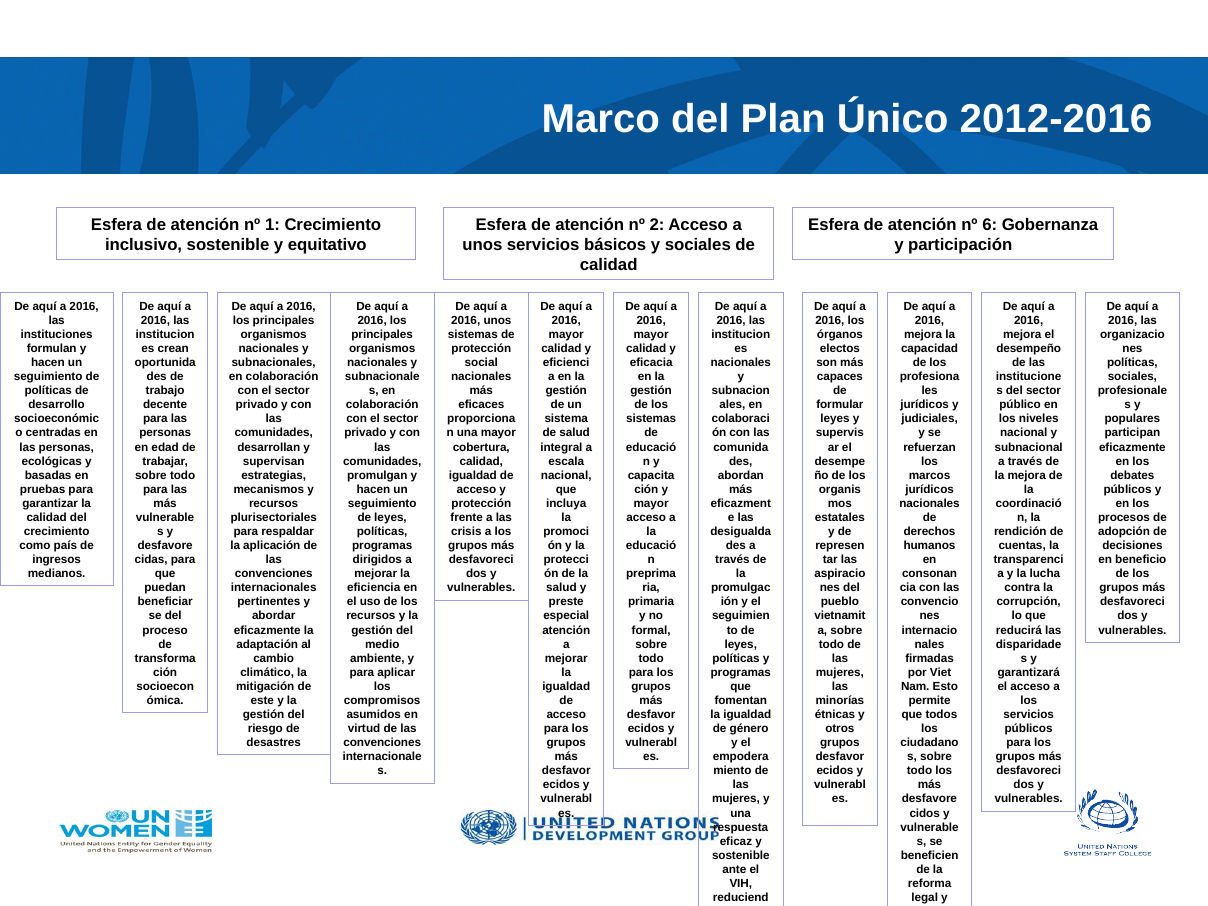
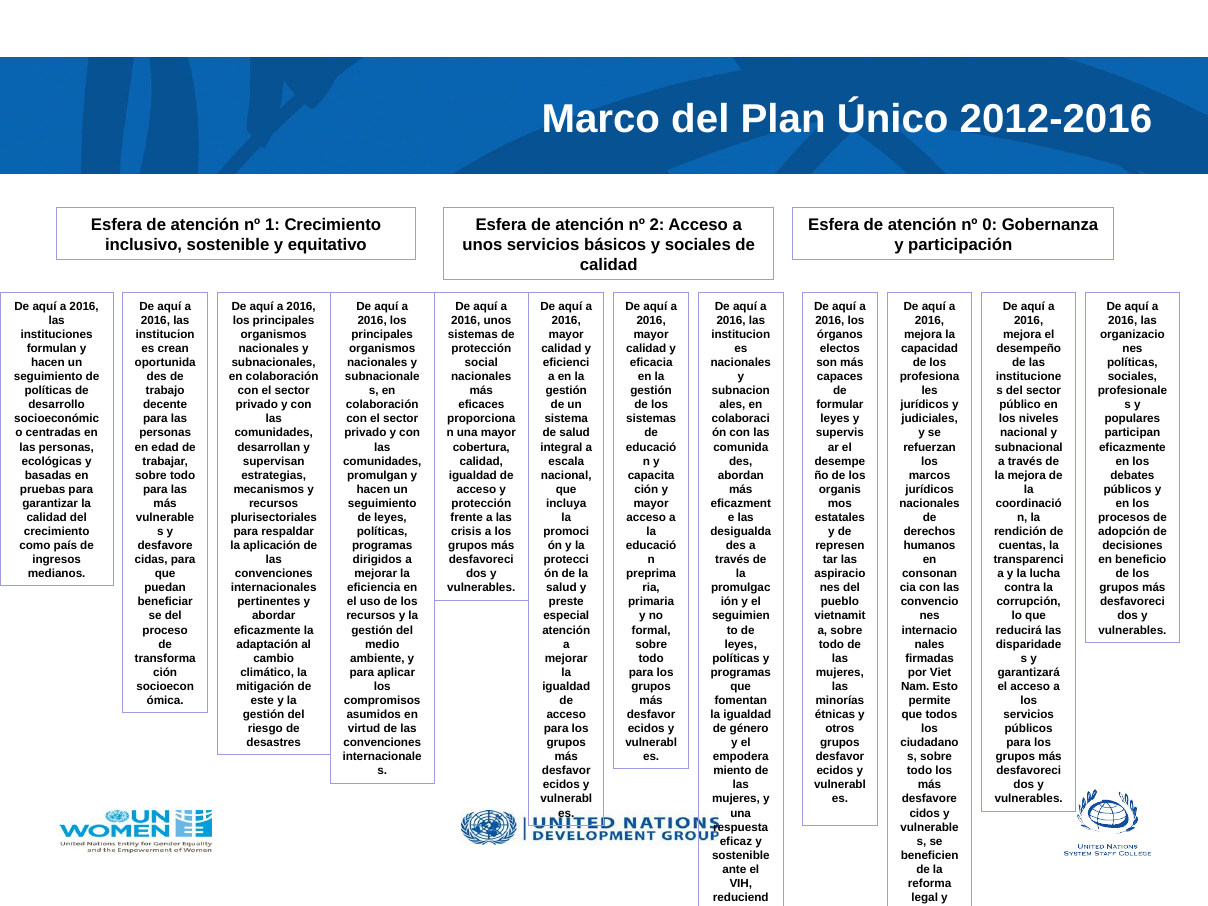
6: 6 -> 0 (990, 225)
